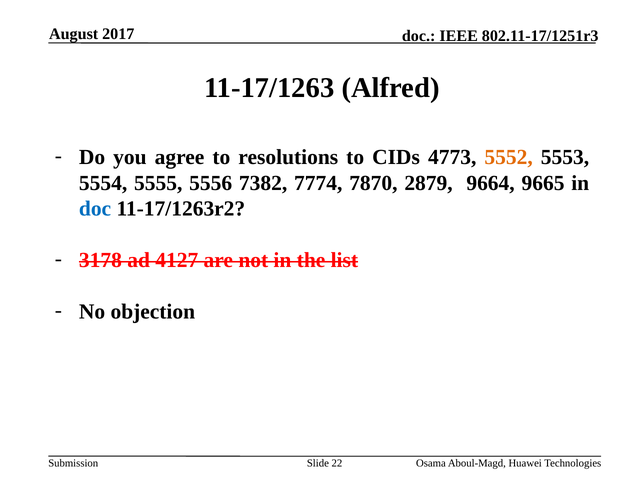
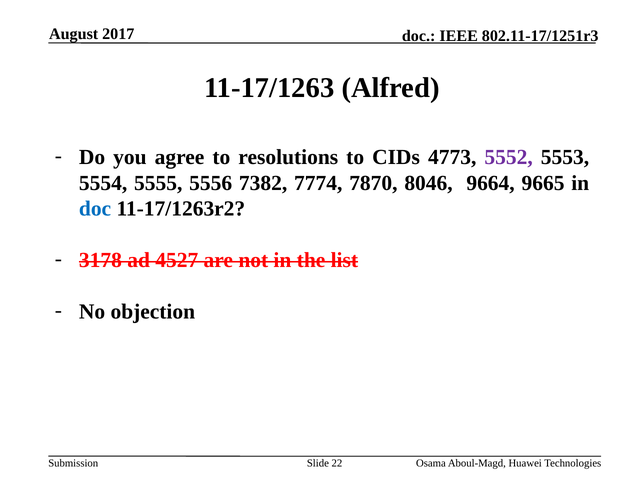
5552 colour: orange -> purple (509, 157)
2879: 2879 -> 8046 (429, 183)
4127: 4127 -> 4527 (177, 260)
